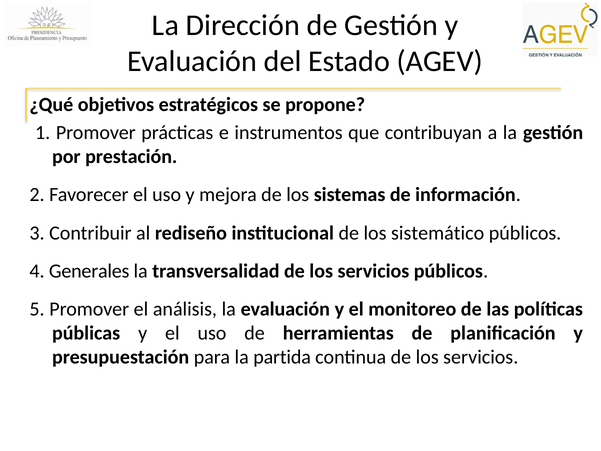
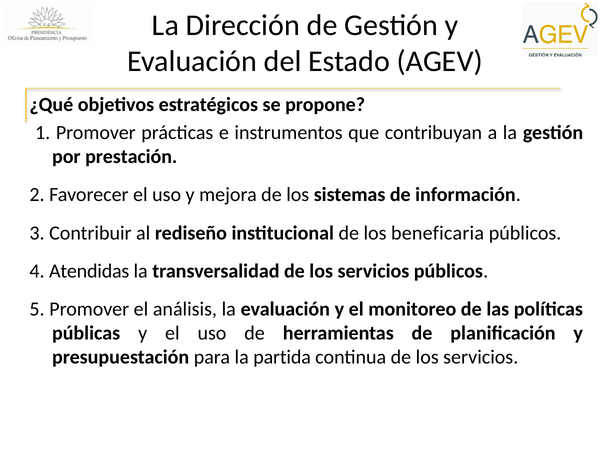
sistemático: sistemático -> beneficaria (438, 233)
Generales: Generales -> Atendidas (89, 271)
